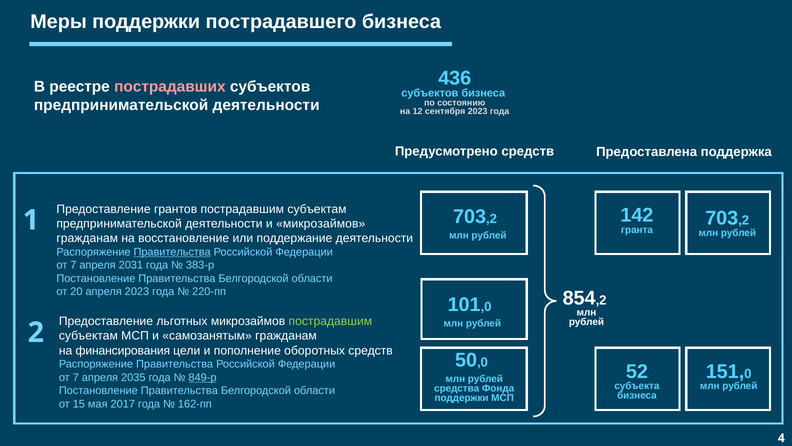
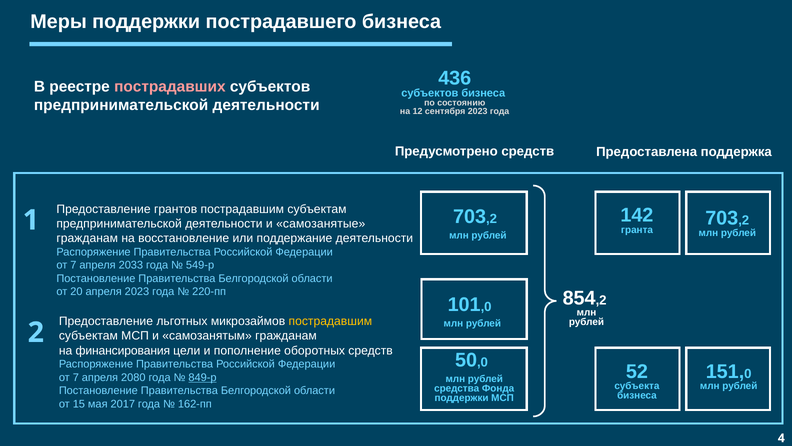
и микрозаймов: микрозаймов -> самозанятые (321, 223)
Правительства underline: present -> none (172, 252)
2031: 2031 -> 2033 (131, 265)
383-р: 383-р -> 549-р (200, 265)
пострадавшим colour: light green -> yellow (330, 321)
2035: 2035 -> 2080 (133, 377)
